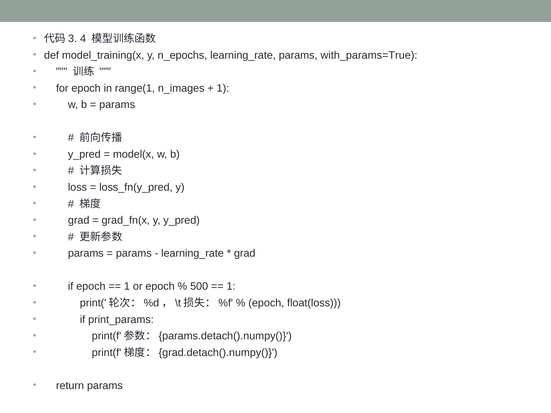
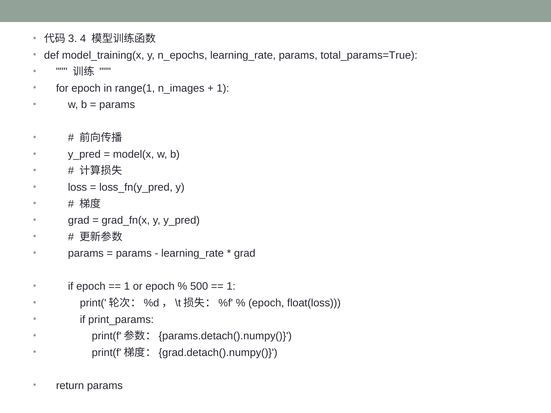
with_params=True: with_params=True -> total_params=True (369, 55)
